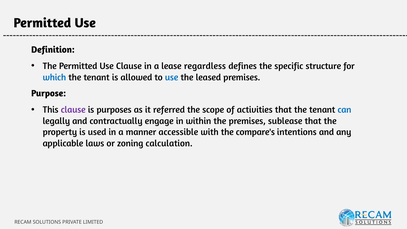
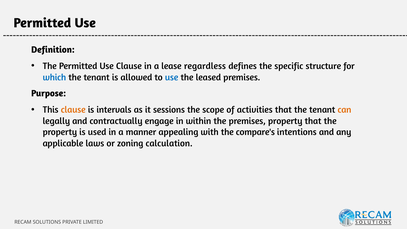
clause colour: purple -> orange (73, 110)
purposes: purposes -> intervals (114, 110)
referred: referred -> sessions (169, 110)
can colour: blue -> orange (344, 110)
premises sublease: sublease -> property (285, 121)
accessible: accessible -> appealing (178, 132)
